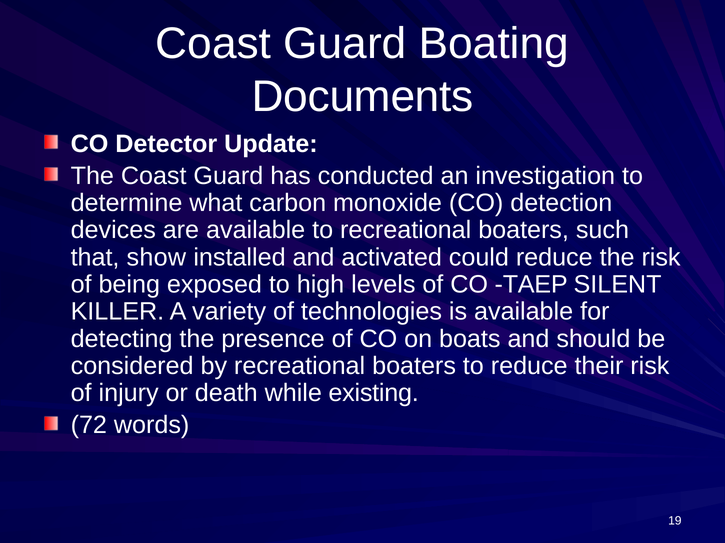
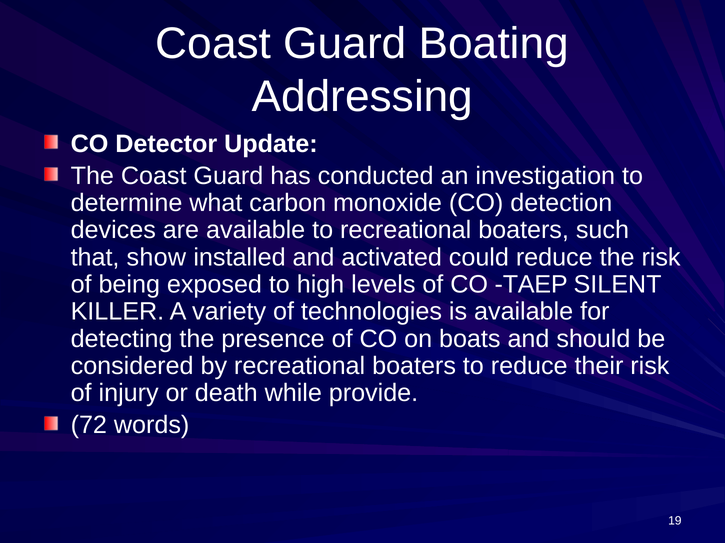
Documents: Documents -> Addressing (362, 97)
existing: existing -> provide (373, 394)
